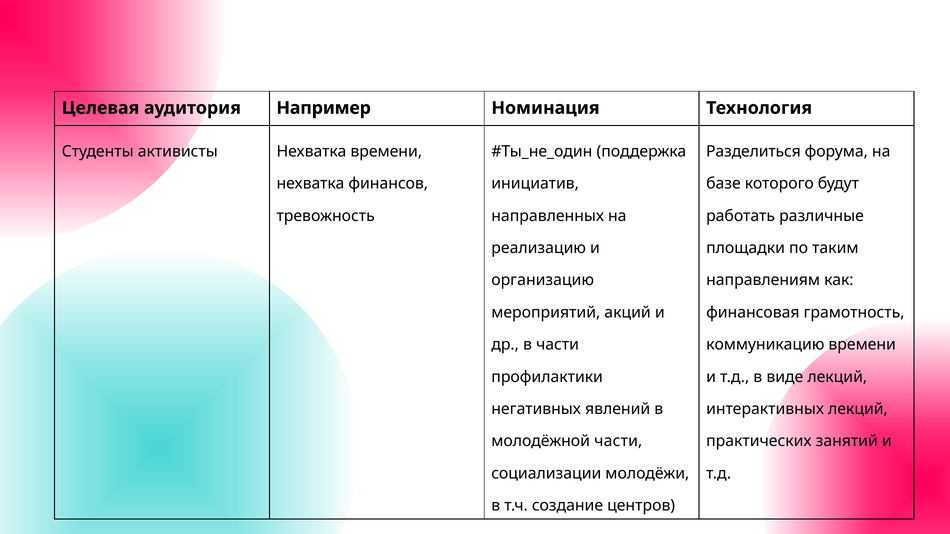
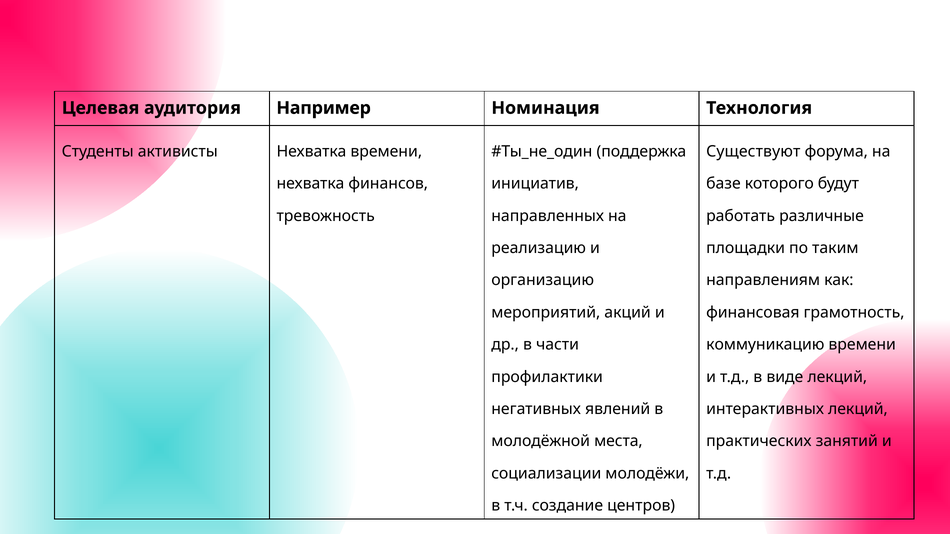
Разделиться: Разделиться -> Существуют (753, 152)
молодёжной части: части -> места (618, 442)
